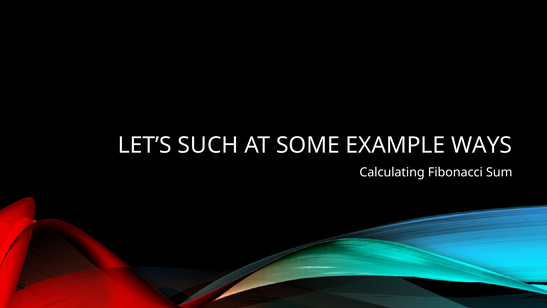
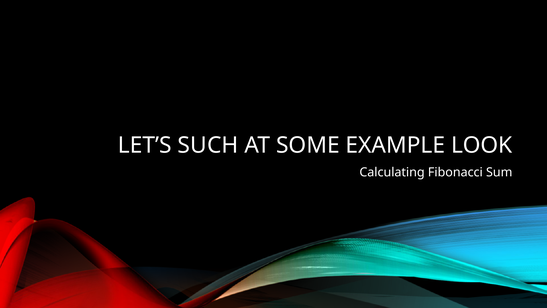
WAYS: WAYS -> LOOK (482, 145)
